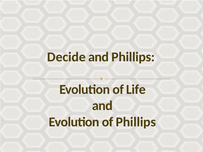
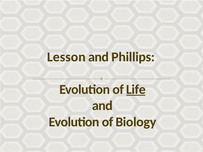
Decide: Decide -> Lesson (66, 57)
Life underline: none -> present (136, 90)
of Phillips: Phillips -> Biology (136, 122)
